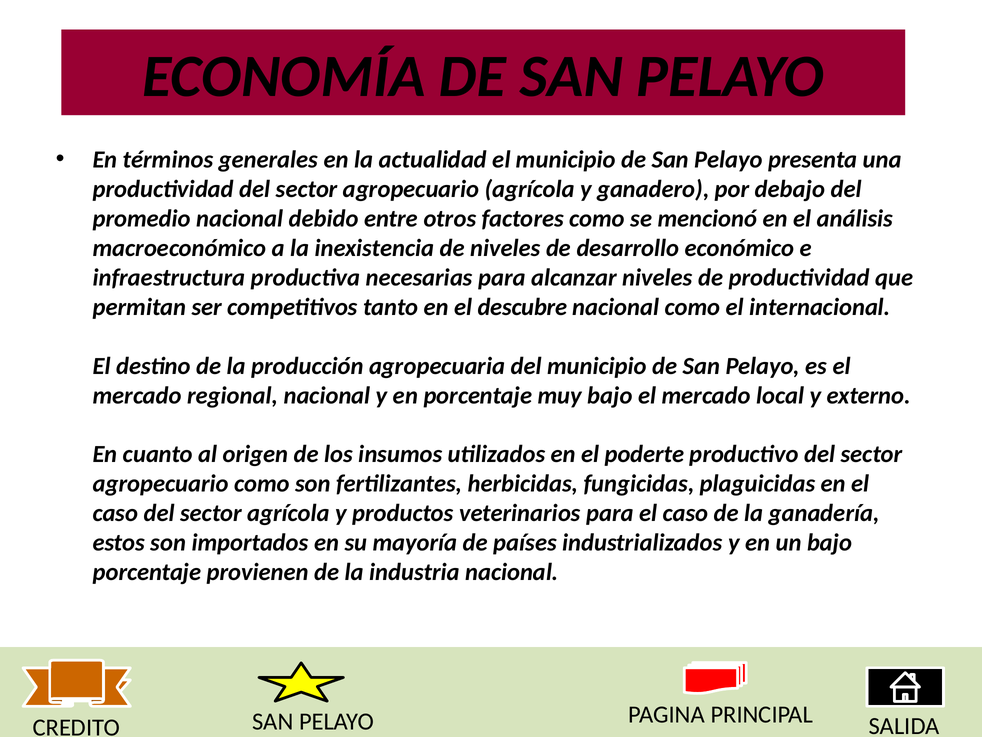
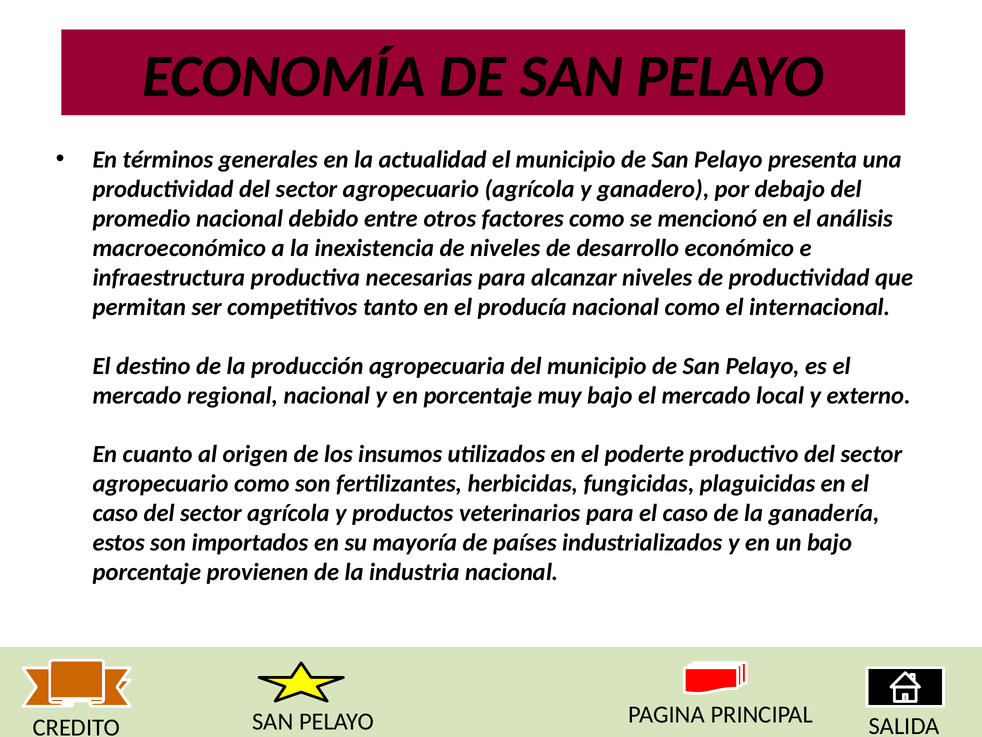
descubre: descubre -> producía (522, 307)
